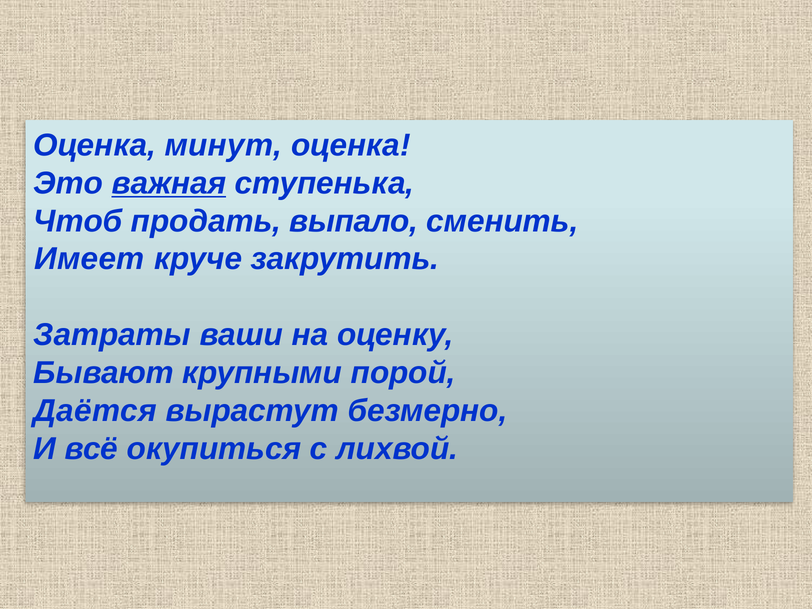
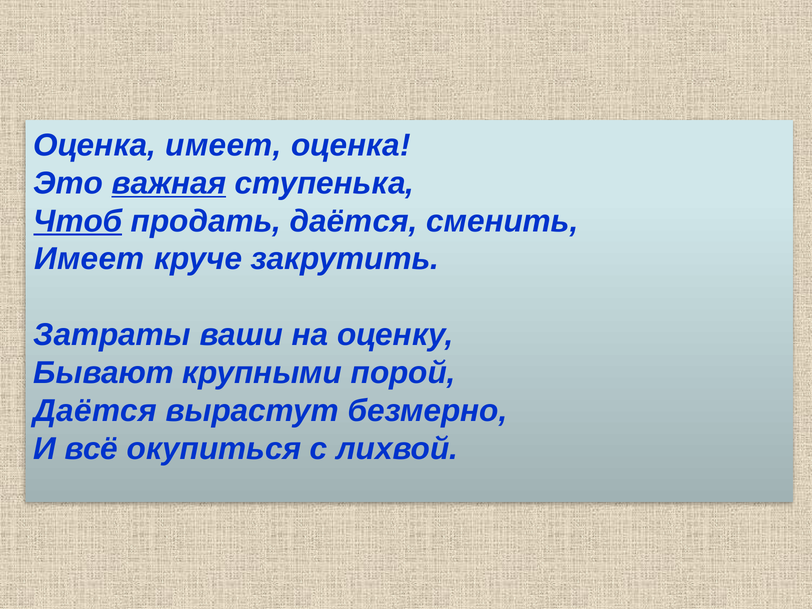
Оценка минут: минут -> имеет (223, 145)
Чтоб underline: none -> present (78, 221)
продать выпало: выпало -> даётся (354, 221)
